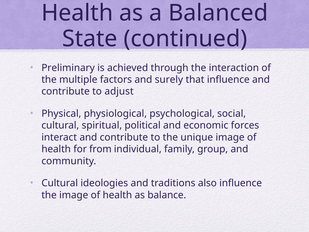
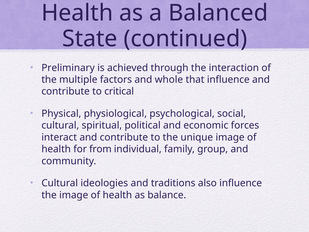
surely: surely -> whole (169, 80)
adjust: adjust -> critical (119, 91)
